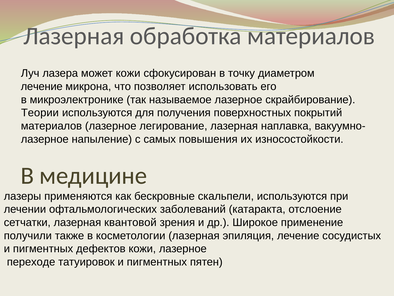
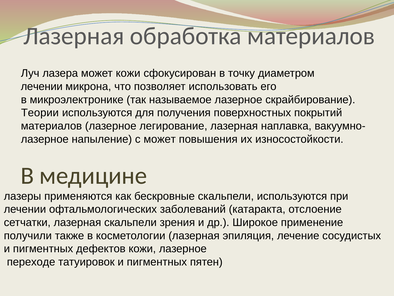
лечение: лечение -> лечении (42, 86)
с самых: самых -> может (160, 139)
лазерная квантовой: квантовой -> скальпели (130, 222)
